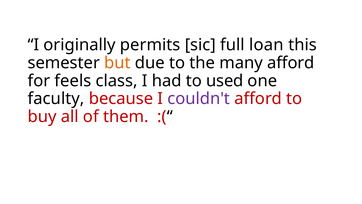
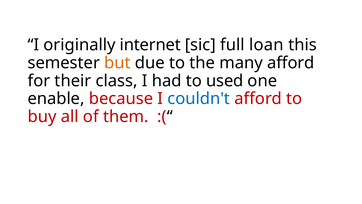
permits: permits -> internet (150, 45)
feels: feels -> their (73, 81)
faculty: faculty -> enable (56, 99)
couldn't colour: purple -> blue (199, 99)
